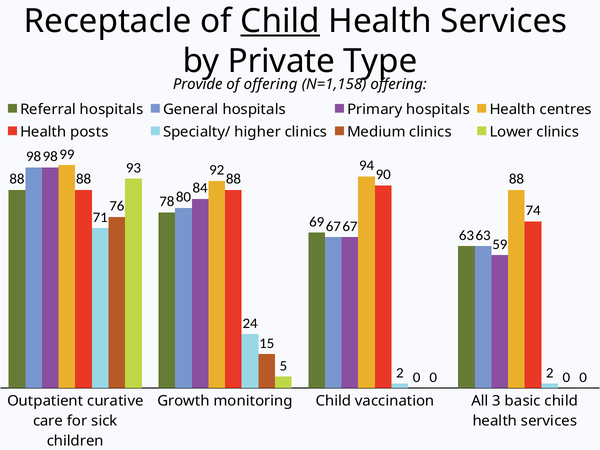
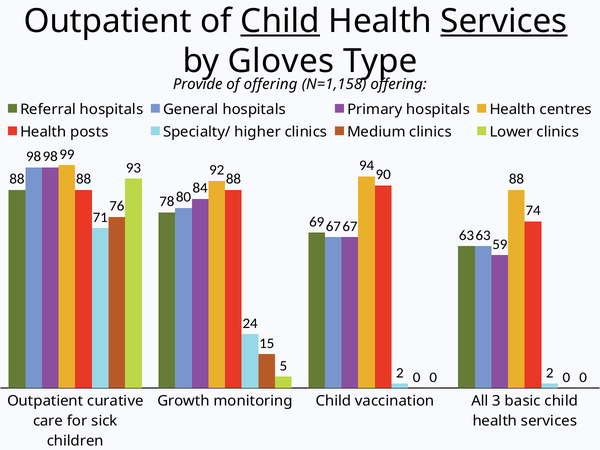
Receptacle: Receptacle -> Outpatient (108, 21)
Services underline: none -> present (504, 21)
Private: Private -> Gloves (281, 61)
